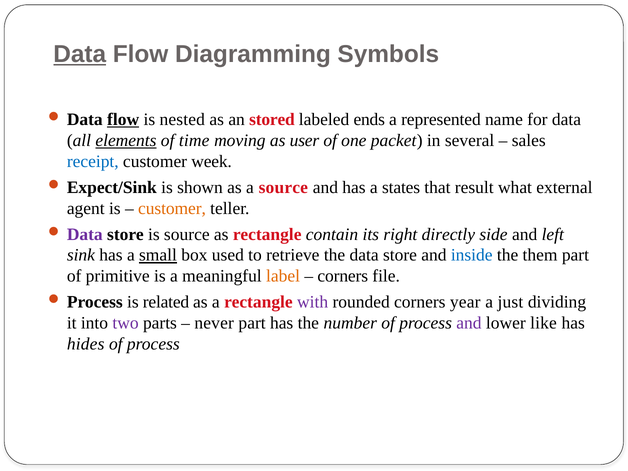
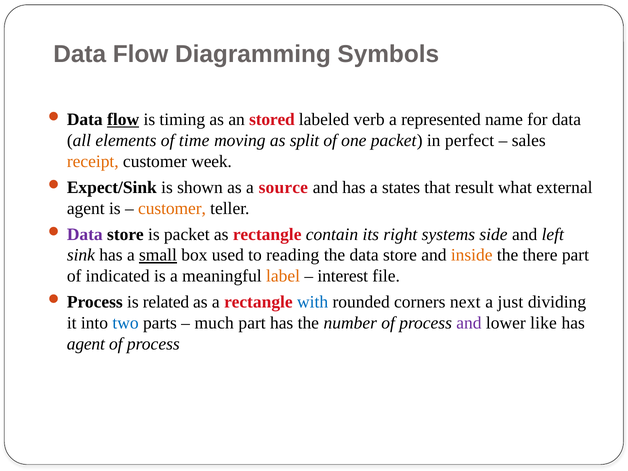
Data underline: present -> none (80, 54)
nested: nested -> timing (182, 119)
ends: ends -> verb (369, 119)
elements underline: present -> none (126, 140)
user: user -> split (304, 140)
several: several -> perfect (470, 140)
receipt colour: blue -> orange (93, 161)
is source: source -> packet (187, 234)
directly: directly -> systems (448, 234)
retrieve: retrieve -> reading (293, 255)
inside colour: blue -> orange (472, 255)
them: them -> there (540, 255)
primitive: primitive -> indicated (118, 276)
corners: corners -> interest (343, 276)
with colour: purple -> blue (313, 302)
year: year -> next (465, 302)
two colour: purple -> blue (126, 323)
never: never -> much (214, 323)
hides: hides -> agent (86, 344)
